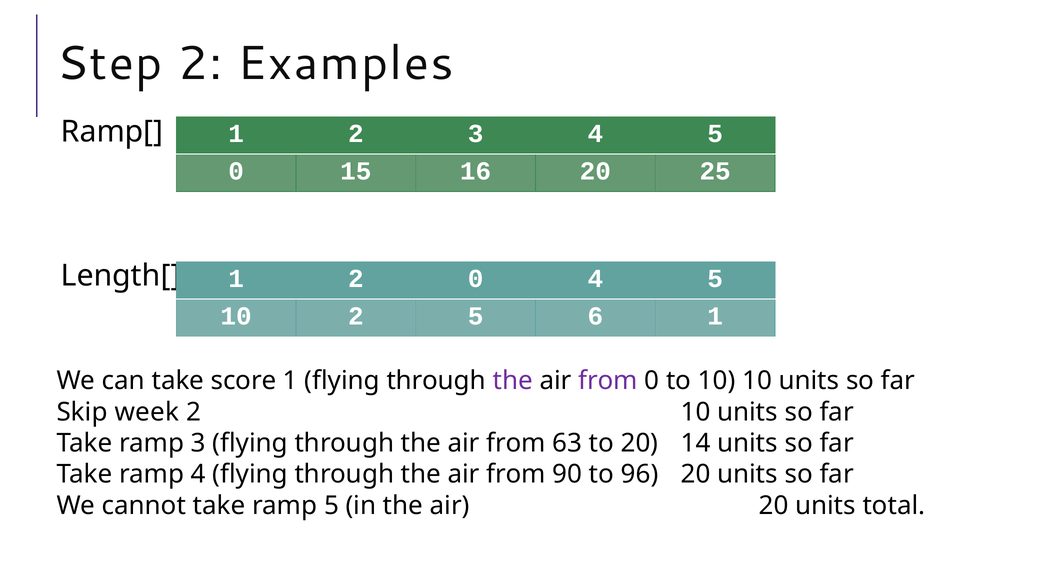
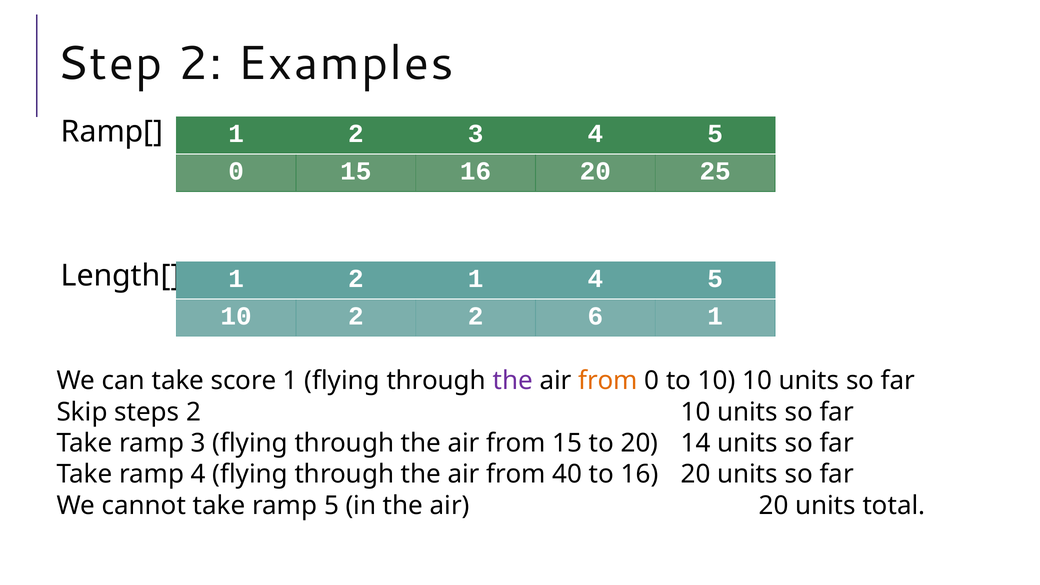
2 0: 0 -> 1 (476, 279)
2 5: 5 -> 2 (476, 316)
from colour: purple -> orange (608, 381)
week: week -> steps (147, 412)
from 63: 63 -> 15 (567, 443)
90: 90 -> 40 (567, 474)
to 96: 96 -> 16 (640, 474)
